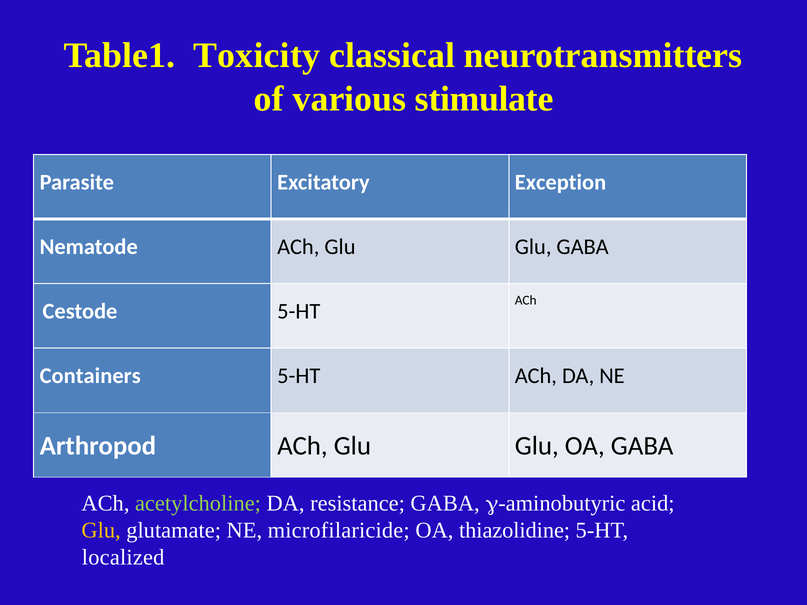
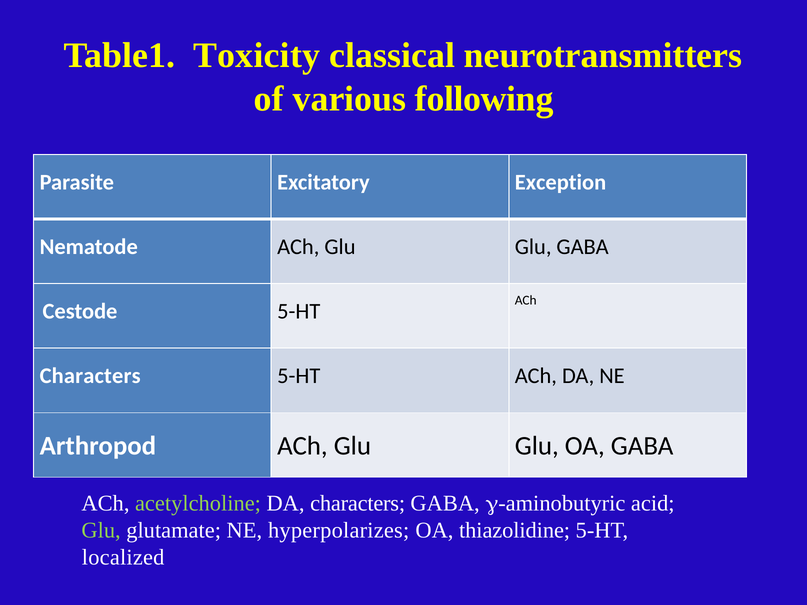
stimulate: stimulate -> following (484, 99)
Containers: Containers -> Characters (90, 376)
DA resistance: resistance -> characters (358, 504)
Glu colour: yellow -> light green (101, 531)
microfilaricide: microfilaricide -> hyperpolarizes (339, 531)
